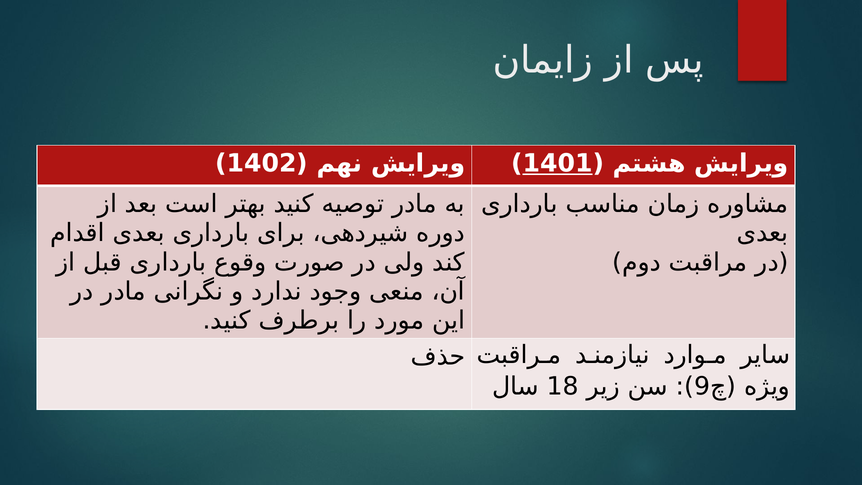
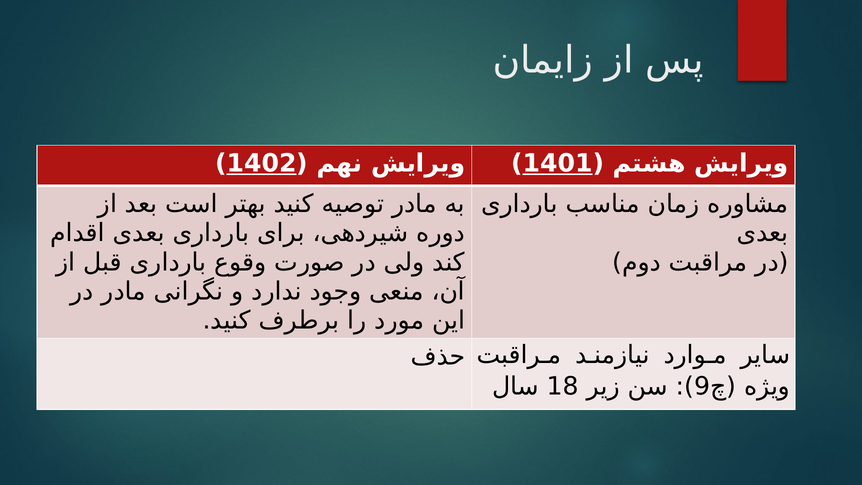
1402 underline: none -> present (262, 163)
